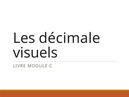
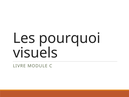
décimale: décimale -> pourquoi (70, 38)
